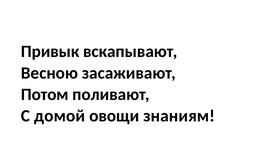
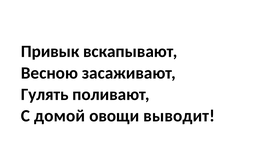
Потом: Потом -> Гулять (45, 94)
знаниям: знаниям -> выводит (179, 116)
